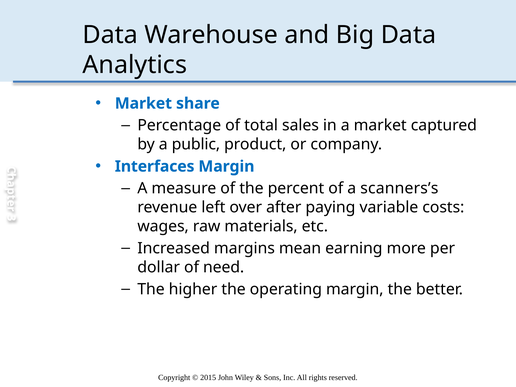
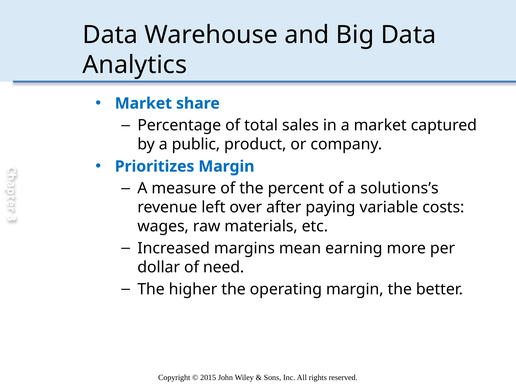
Interfaces: Interfaces -> Prioritizes (155, 166)
scanners’s: scanners’s -> solutions’s (399, 188)
